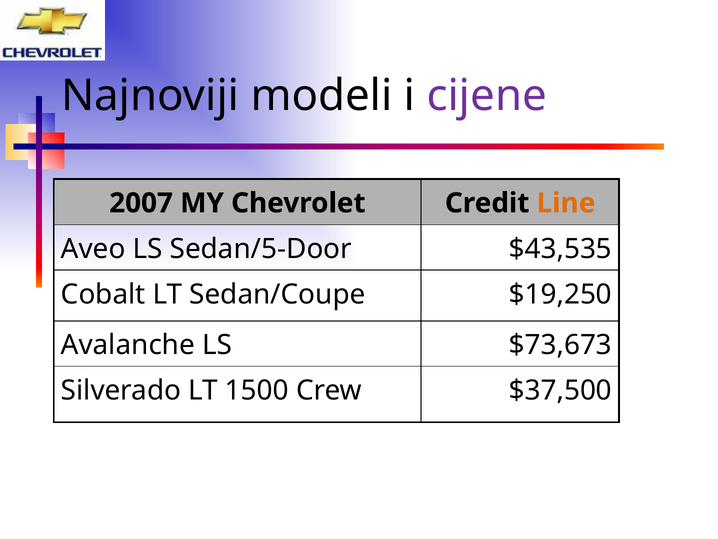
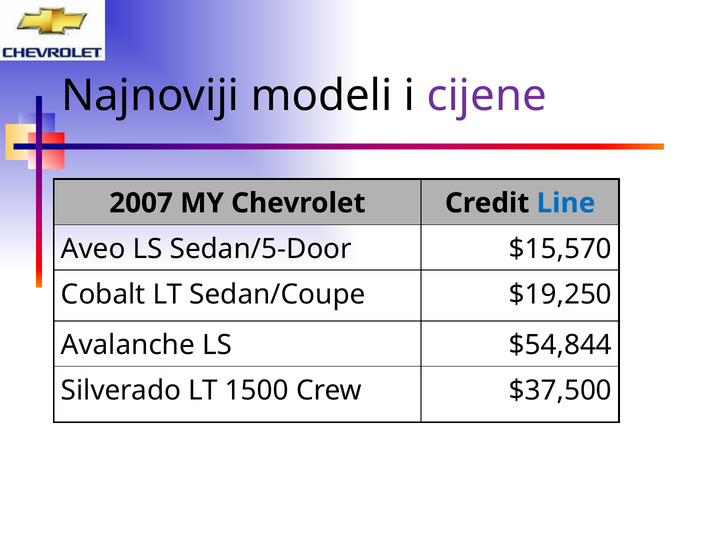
Line colour: orange -> blue (566, 203)
$43,535: $43,535 -> $15,570 (560, 249)
$73,673: $73,673 -> $54,844 (560, 345)
